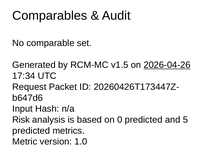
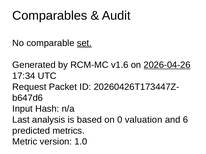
set underline: none -> present (84, 43)
v1.5: v1.5 -> v1.6 (120, 65)
Risk: Risk -> Last (21, 120)
0 predicted: predicted -> valuation (144, 120)
5: 5 -> 6 (185, 120)
